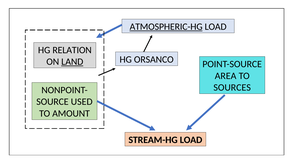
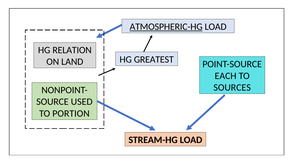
ORSANCO: ORSANCO -> GREATEST (154, 60)
LAND underline: present -> none (72, 62)
AREA: AREA -> EACH (226, 76)
AMOUNT: AMOUNT -> PORTION (71, 114)
